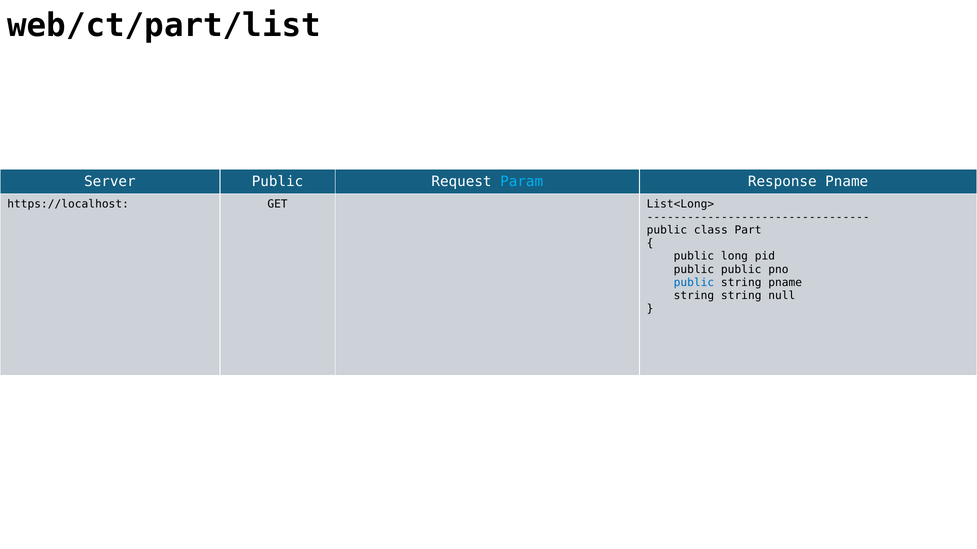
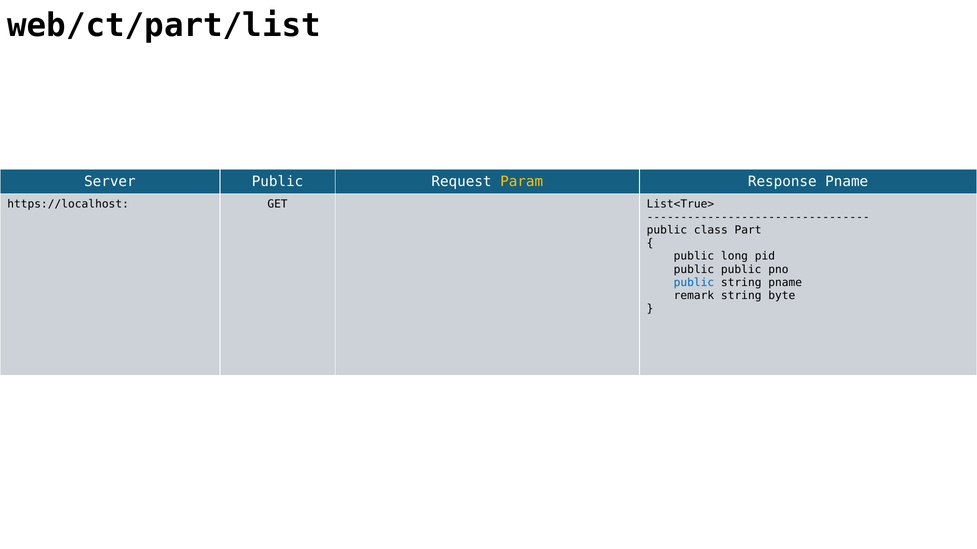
Param colour: light blue -> yellow (522, 182)
List<Long>: List<Long> -> List<True> (680, 204)
string: string -> remark (694, 296)
null: null -> byte (782, 296)
